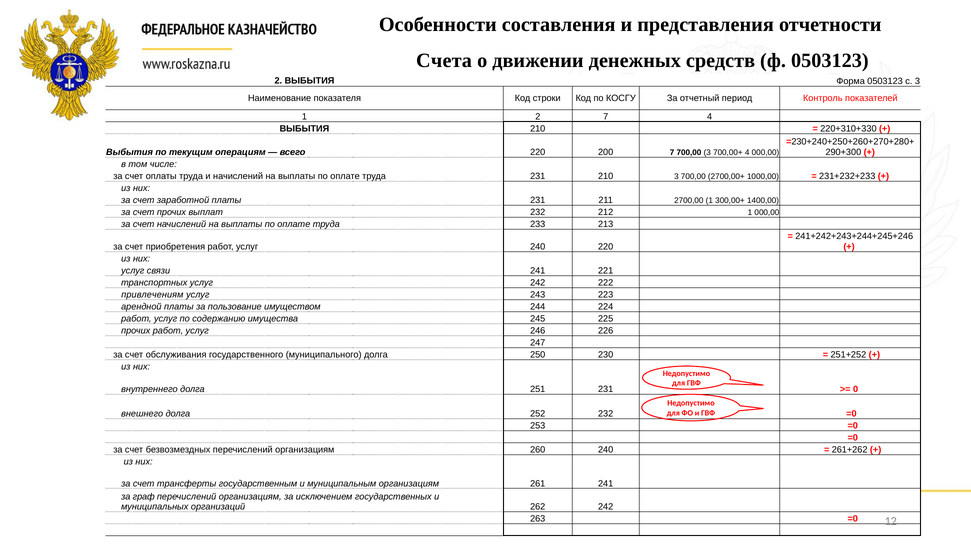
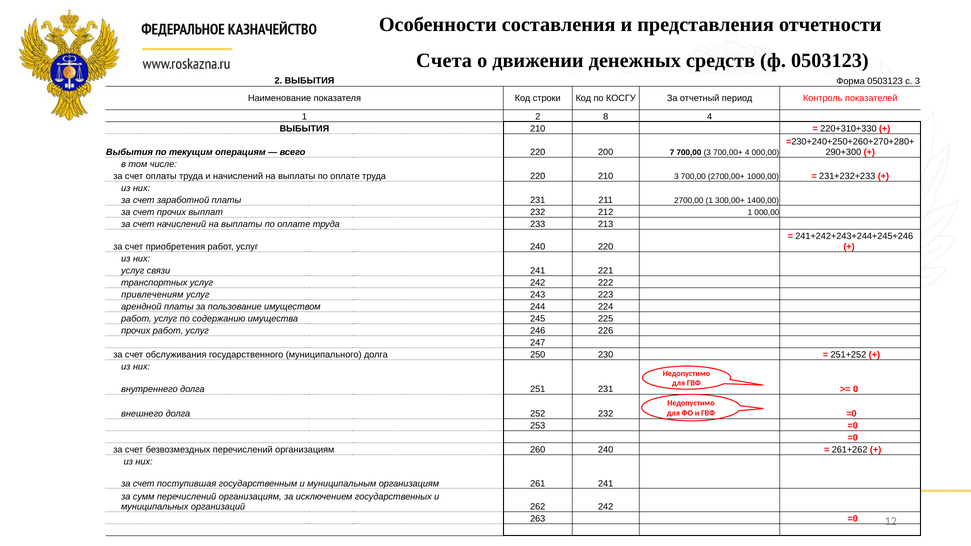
2 7: 7 -> 8 (606, 117)
труда 231: 231 -> 220 (538, 176)
трансферты: трансферты -> поступившая (187, 484)
граф: граф -> сумм (144, 497)
